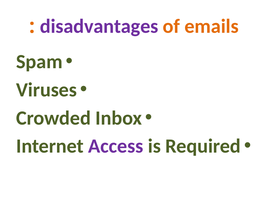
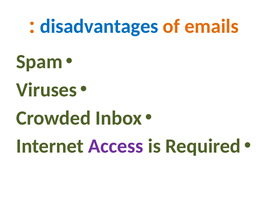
disadvantages colour: purple -> blue (99, 26)
